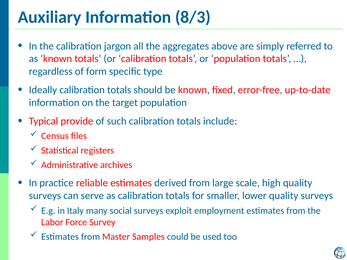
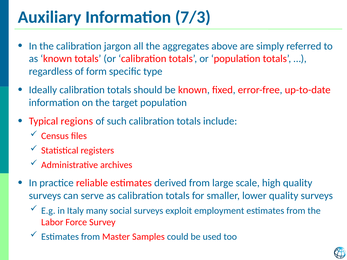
8/3: 8/3 -> 7/3 (193, 17)
provide: provide -> regions (77, 121)
